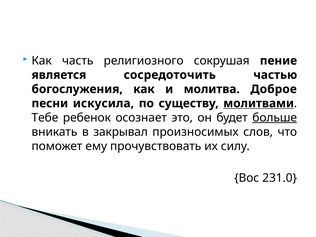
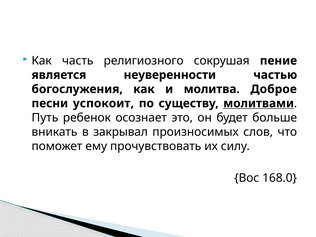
сосредоточить: сосредоточить -> неуверенности (170, 75)
искусила: искусила -> успокоит (103, 103)
Тебе: Тебе -> Путь (45, 118)
больше underline: present -> none (275, 118)
231.0: 231.0 -> 168.0 (280, 178)
